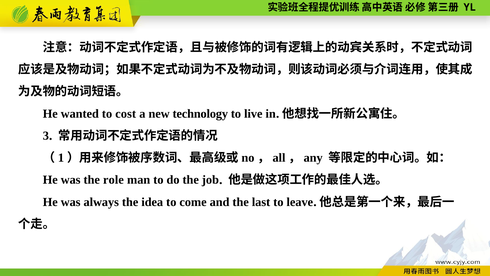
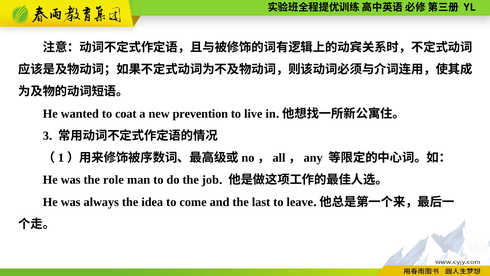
cost: cost -> coat (126, 114)
technology: technology -> prevention (200, 114)
